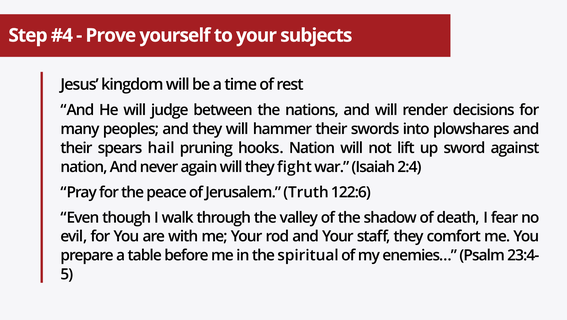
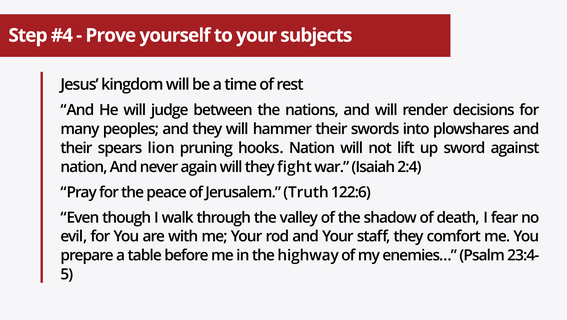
hail: hail -> lion (161, 148)
spiritual: spiritual -> highway (308, 255)
